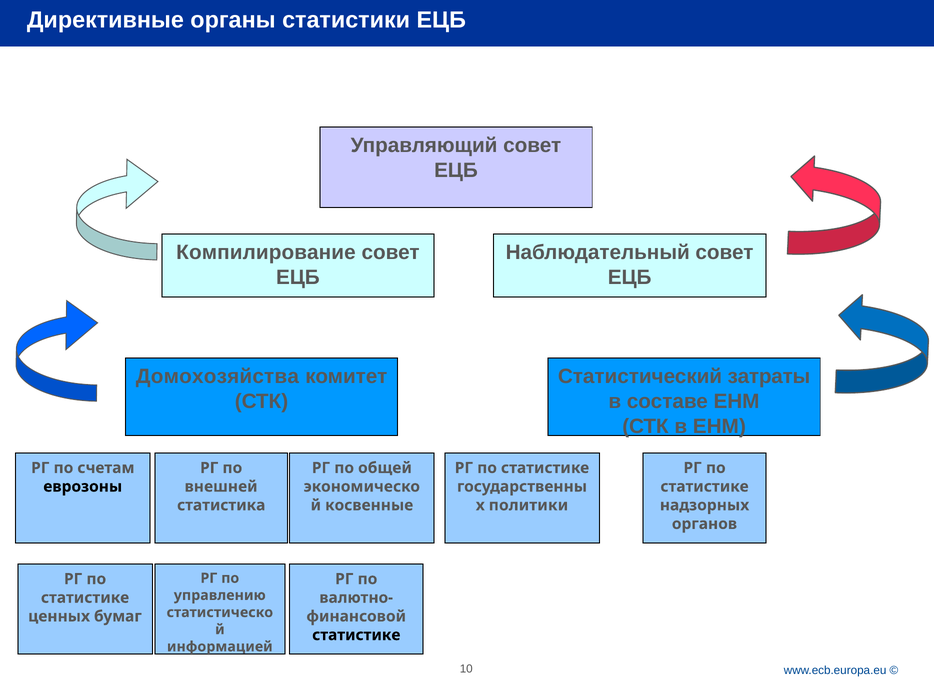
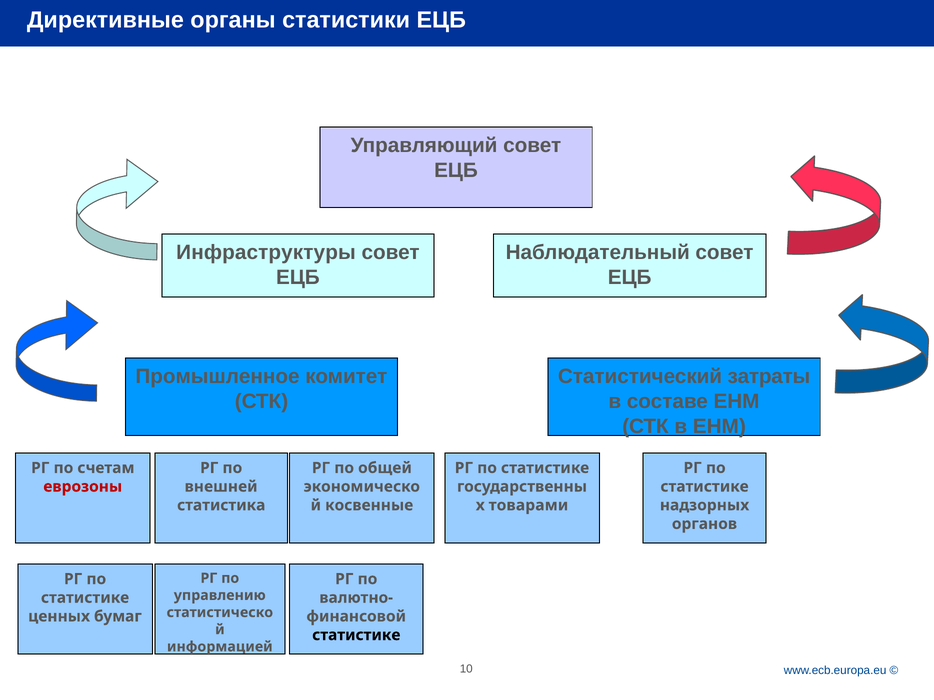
Компилирование: Компилирование -> Инфраструктуры (266, 253)
Домохозяйства: Домохозяйства -> Промышленное (217, 377)
еврозоны colour: black -> red (83, 487)
политики: политики -> товарами (528, 506)
